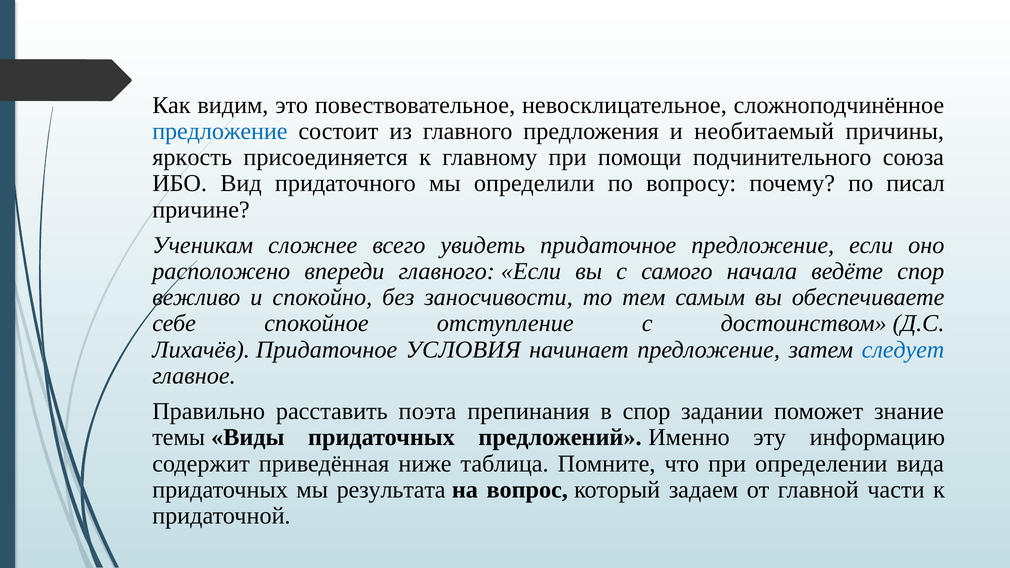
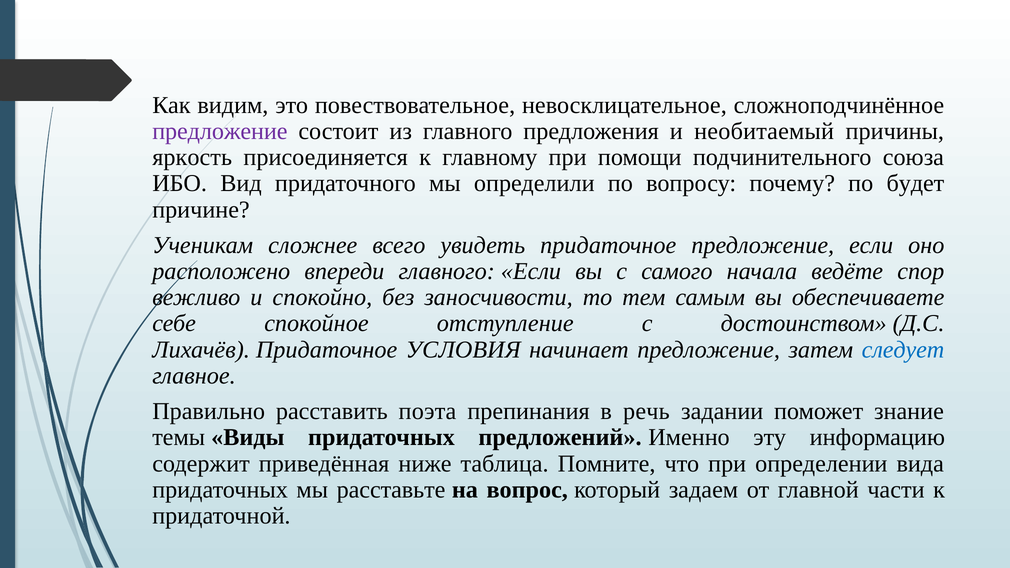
предложение colour: blue -> purple (220, 131)
писал: писал -> будет (915, 183)
в спор: спор -> речь (646, 411)
результата: результата -> расставьте (391, 490)
